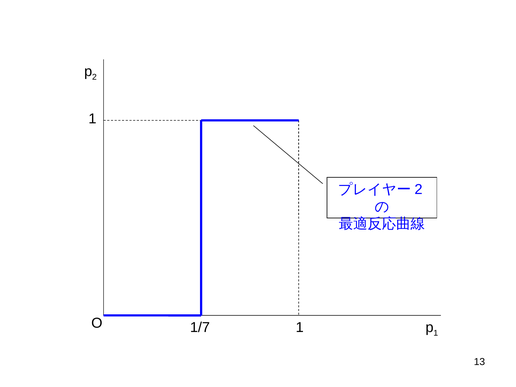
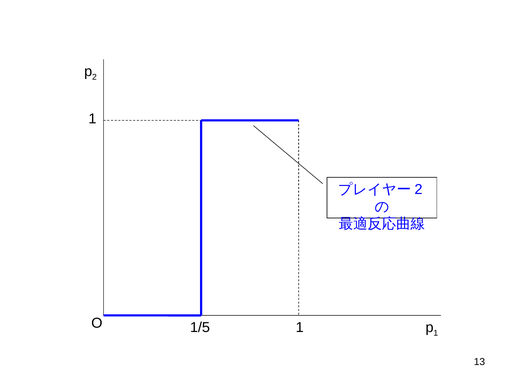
1/7: 1/7 -> 1/5 (200, 328)
